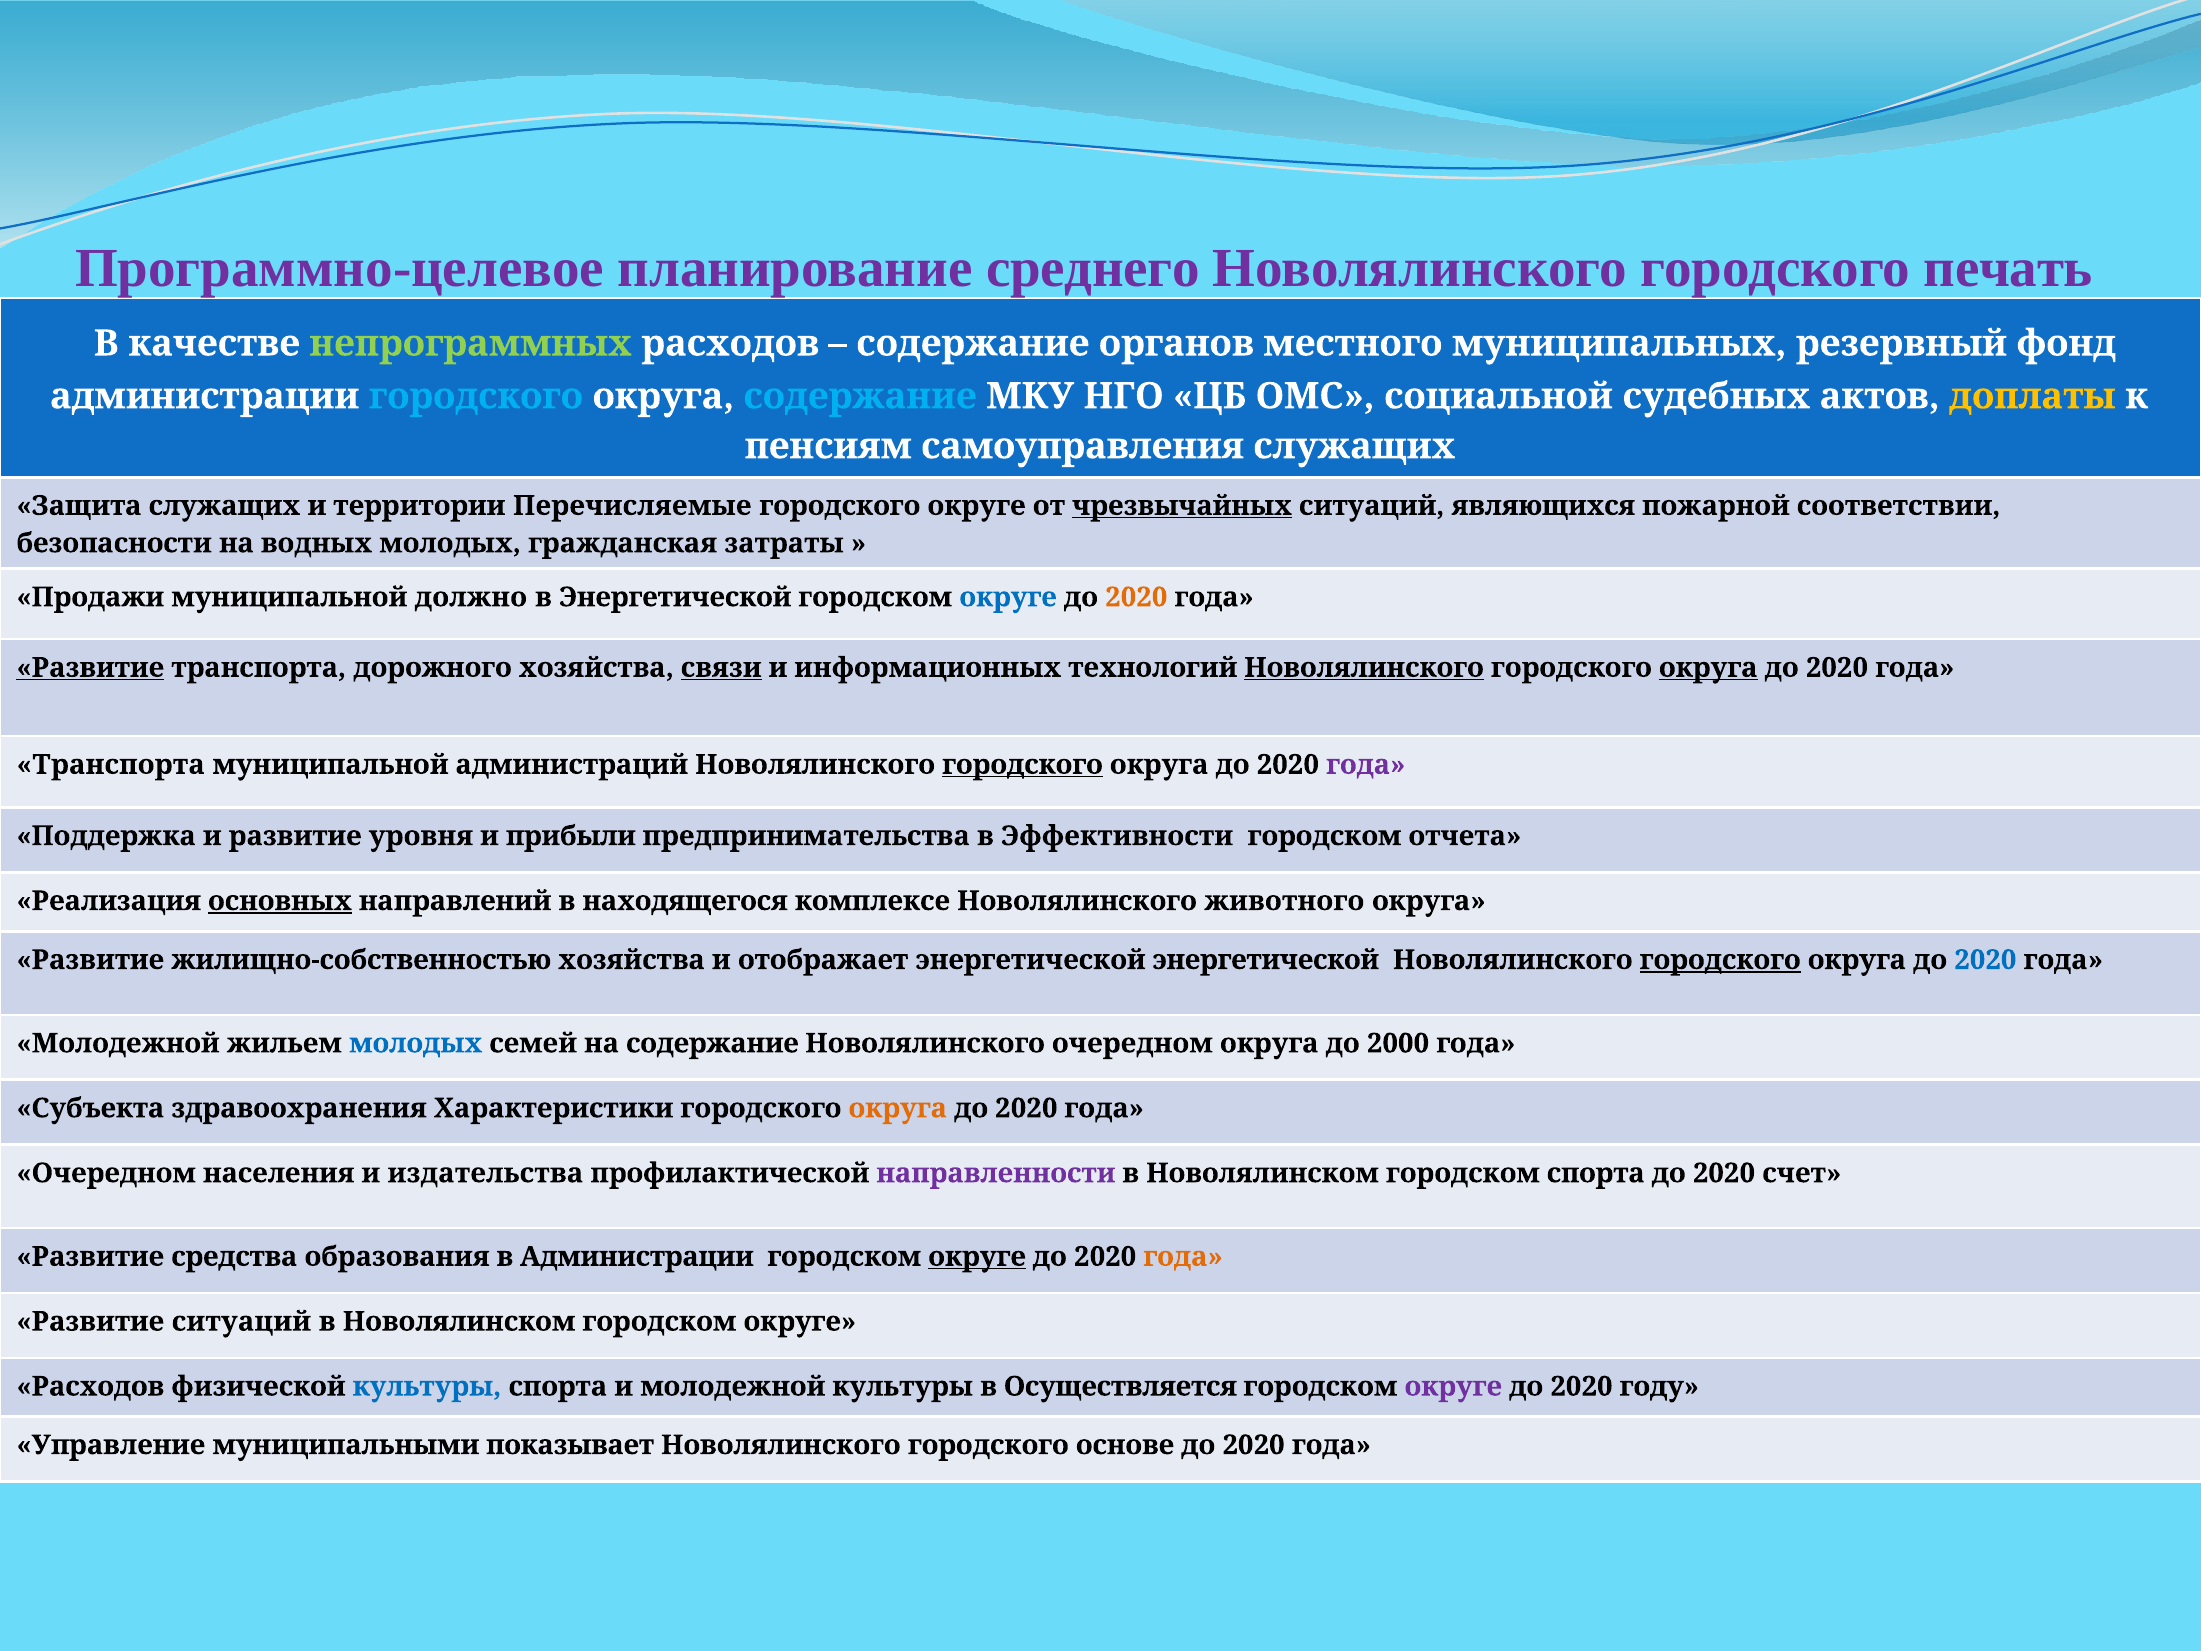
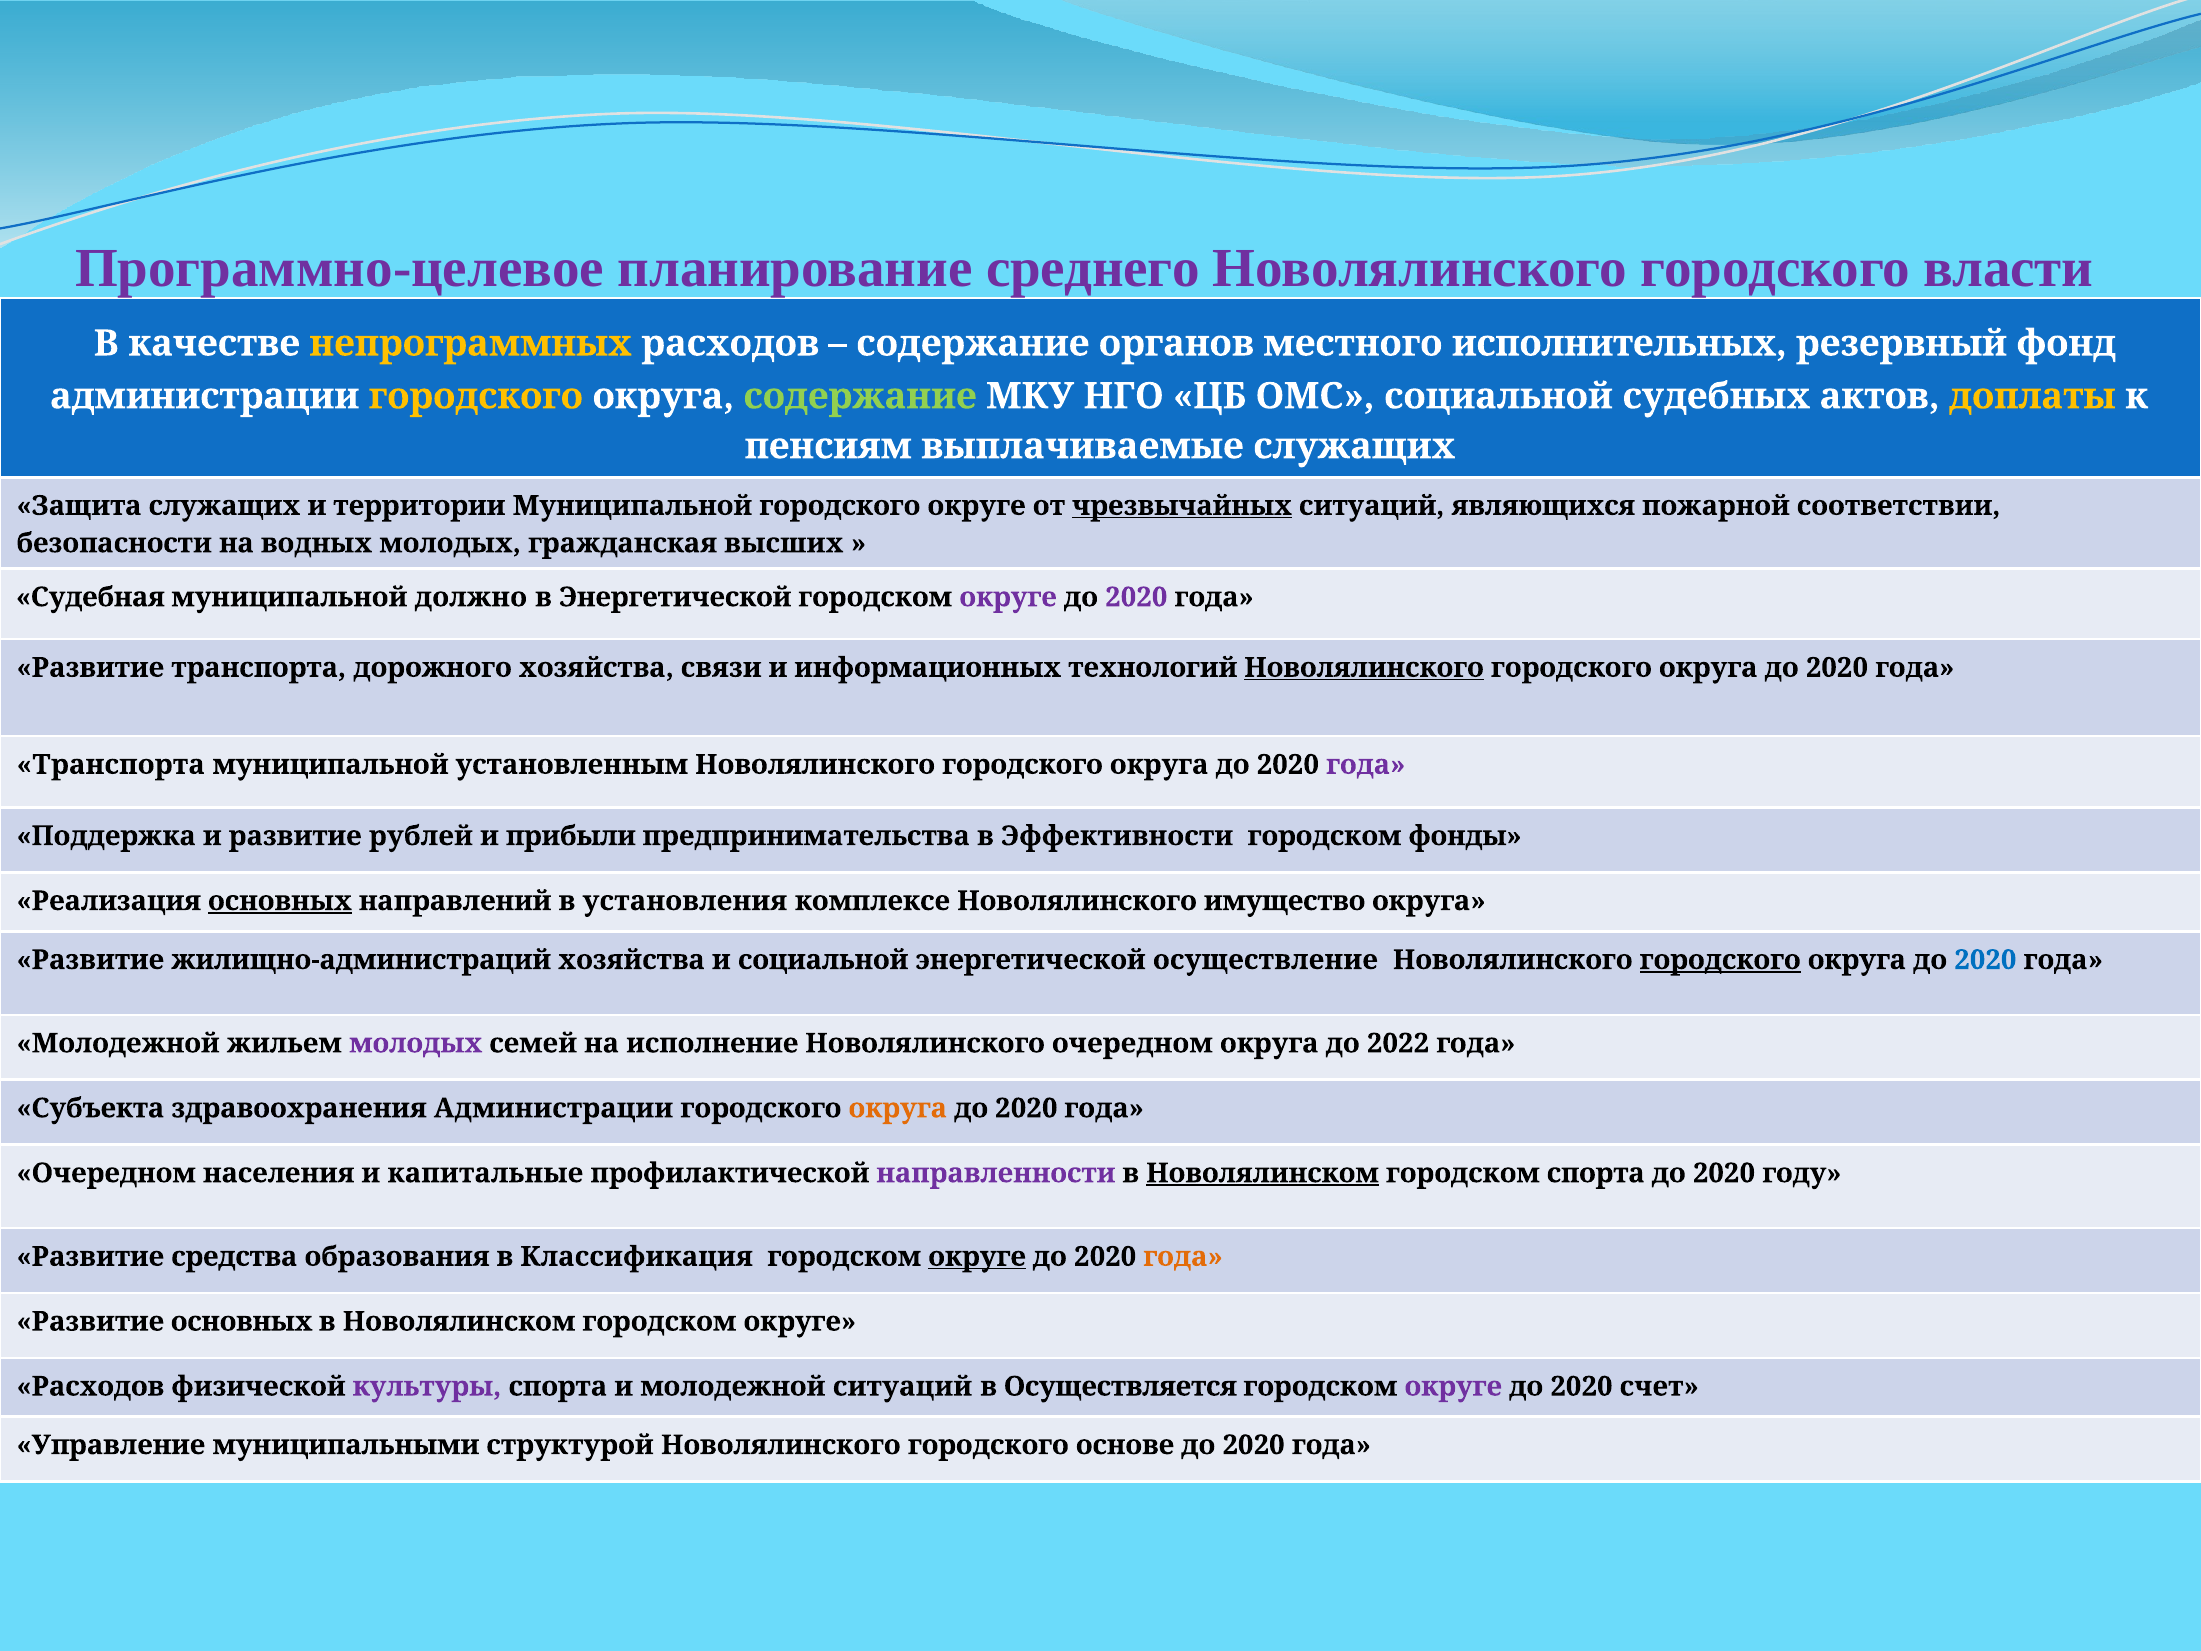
печать: печать -> власти (2008, 269)
непрограммных colour: light green -> yellow (471, 343)
муниципальных: муниципальных -> исполнительных (1619, 343)
городского colour: light blue -> yellow (476, 396)
содержание colour: light blue -> light green (860, 396)
самоуправления: самоуправления -> выплачиваемые (1082, 446)
территории Перечисляемые: Перечисляемые -> Муниципальной (632, 506)
затраты: затраты -> высших (784, 543)
Продажи: Продажи -> Судебная (90, 597)
округе colour: blue -> purple (1008, 597)
2020 colour: orange -> purple (1136, 597)
Развитие underline: present -> none (90, 668)
связи underline: present -> none (721, 668)
округа underline: present -> none (1708, 668)
администраций: администраций -> установленным (572, 765)
городского underline: present -> none (1023, 765)
уровня: уровня -> рублей (421, 836)
отчета: отчета -> фонды (1465, 836)
находящегося: находящегося -> установления (685, 901)
животного: животного -> имущество (1285, 901)
жилищно-собственностью: жилищно-собственностью -> жилищно-администраций (361, 960)
и отображает: отображает -> социальной (823, 960)
энергетической энергетической: энергетической -> осуществление (1265, 960)
молодых colour: blue -> purple (416, 1043)
на содержание: содержание -> исполнение (712, 1043)
2000: 2000 -> 2022 (1398, 1043)
здравоохранения Характеристики: Характеристики -> Администрации (553, 1108)
издательства: издательства -> капитальные (485, 1173)
Новолялинском underline: none -> present (1263, 1173)
счет: счет -> году (1802, 1173)
в Администрации: Администрации -> Классификация (637, 1256)
Развитие ситуаций: ситуаций -> основных (242, 1321)
культуры colour: blue -> purple (427, 1386)
молодежной культуры: культуры -> ситуаций (903, 1386)
году: году -> счет (1659, 1386)
показывает: показывает -> структурой (570, 1445)
